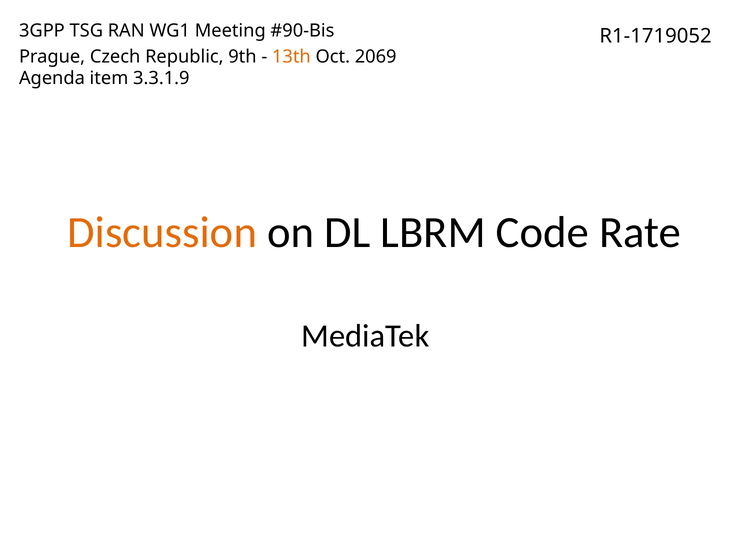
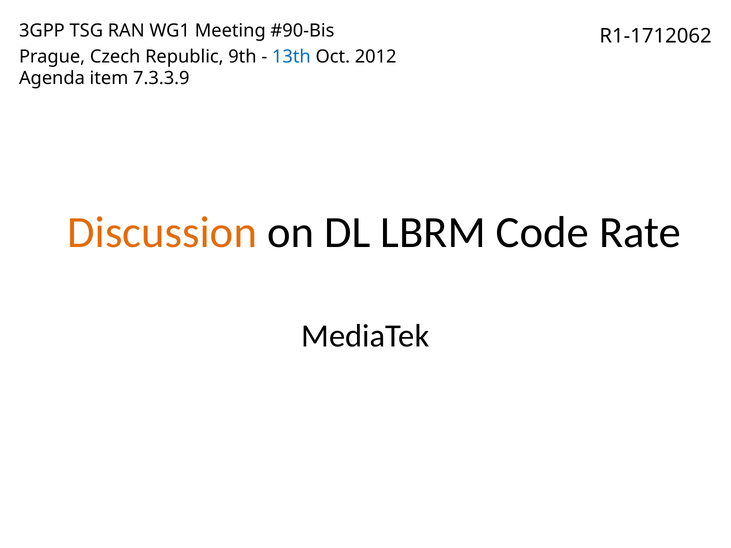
R1-1719052: R1-1719052 -> R1-1712062 (656, 36)
13th colour: orange -> blue (291, 57)
2069: 2069 -> 2012 (376, 57)
3.3.1.9: 3.3.1.9 -> 7.3.3.9 (161, 78)
